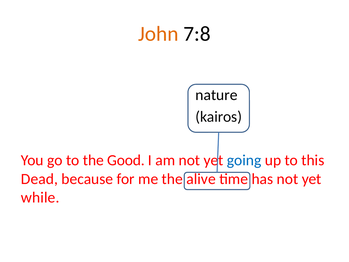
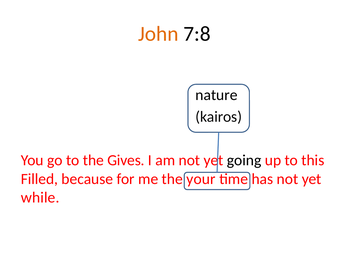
Good: Good -> Gives (126, 160)
going colour: blue -> black (244, 160)
Dead: Dead -> Filled (39, 179)
alive: alive -> your (201, 179)
